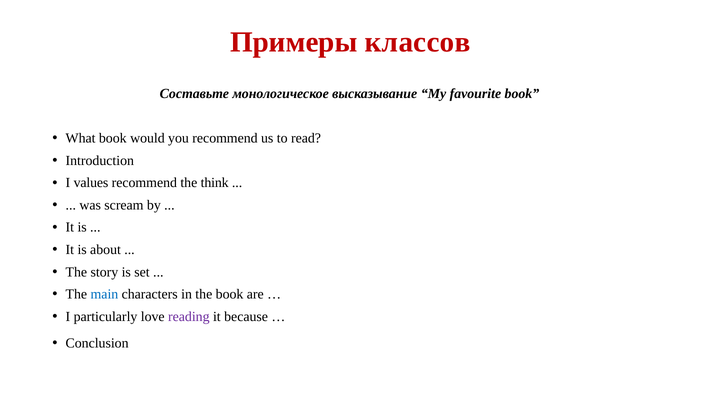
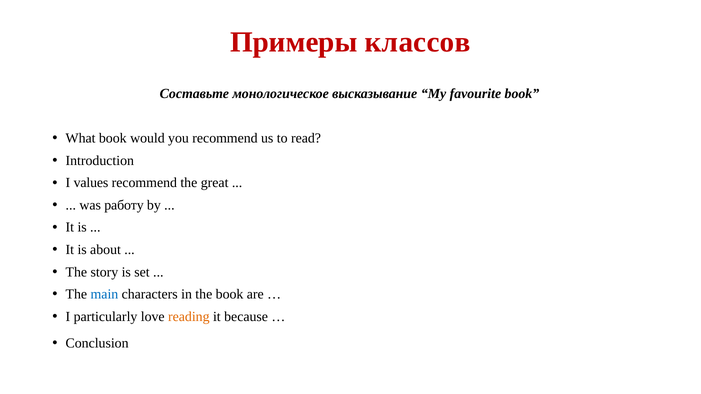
think: think -> great (215, 183)
scream: scream -> работу (124, 205)
reading colour: purple -> orange (189, 317)
